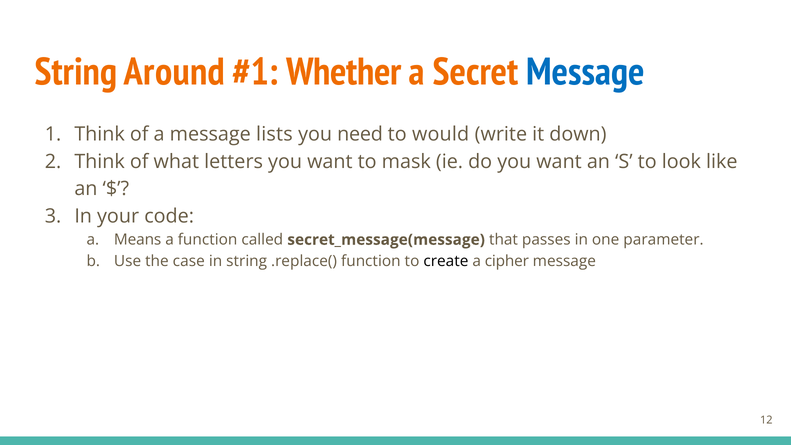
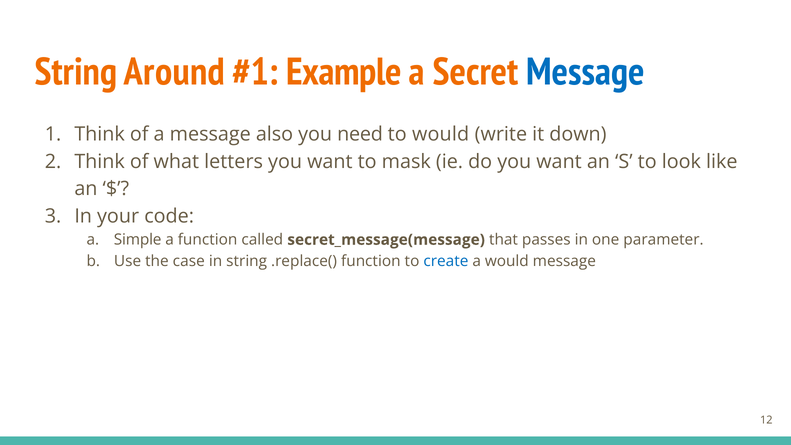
Whether: Whether -> Example (344, 72)
lists: lists -> also (274, 134)
Means: Means -> Simple (138, 240)
create colour: black -> blue (446, 261)
a cipher: cipher -> would (507, 261)
